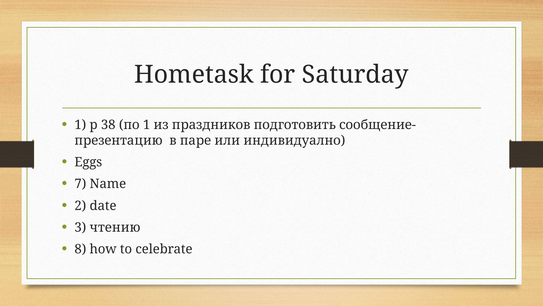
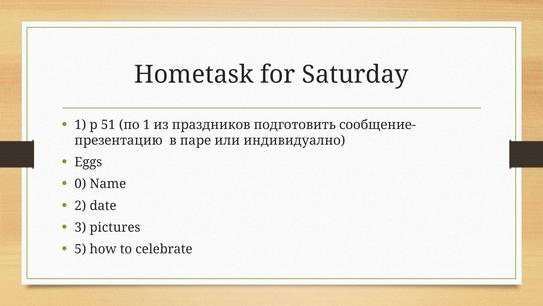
38: 38 -> 51 (108, 125)
7: 7 -> 0 (80, 184)
чтению: чтению -> pictures (115, 227)
8: 8 -> 5 (80, 249)
